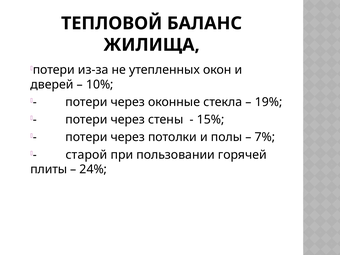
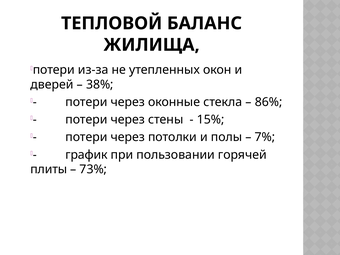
10%: 10% -> 38% (100, 84)
19%: 19% -> 86% (269, 102)
старой: старой -> график (86, 155)
24%: 24% -> 73% (93, 169)
